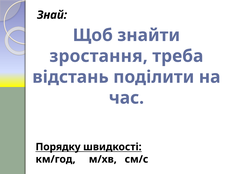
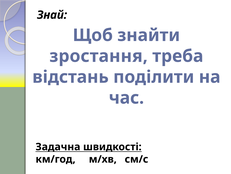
Порядку: Порядку -> Задачна (58, 146)
